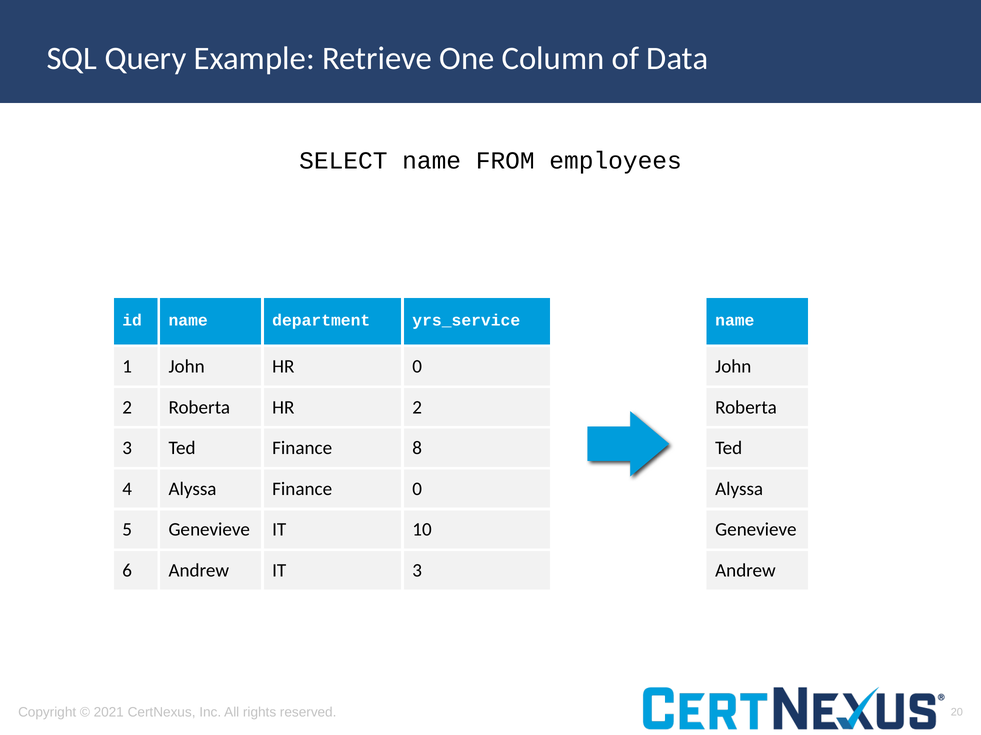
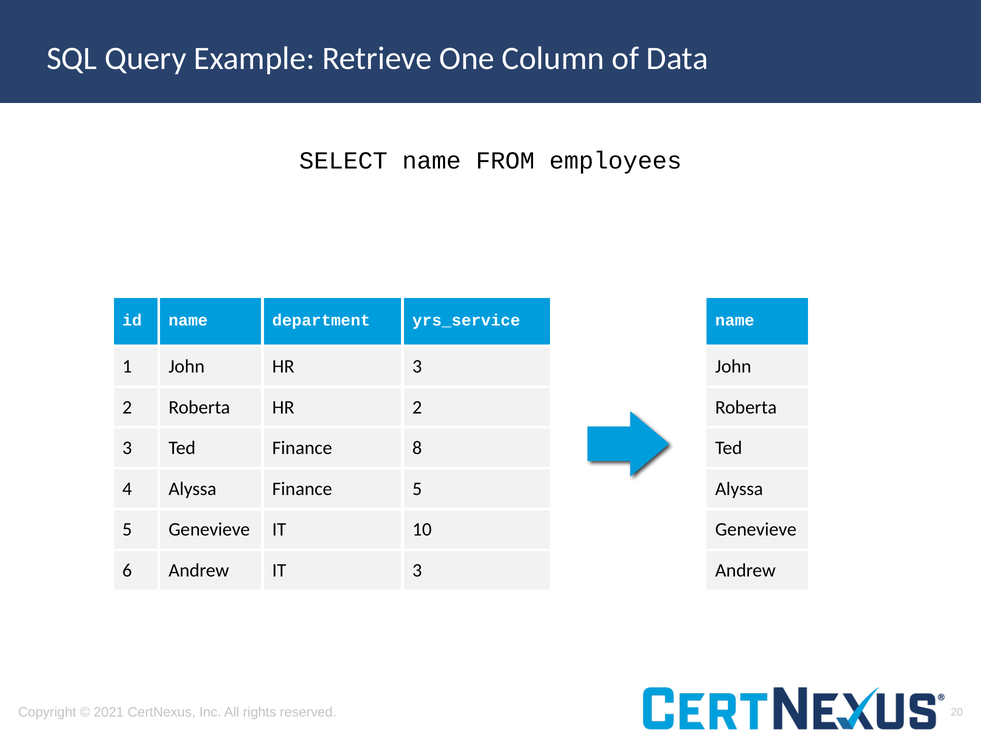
HR 0: 0 -> 3 (417, 367)
Finance 0: 0 -> 5 (417, 489)
